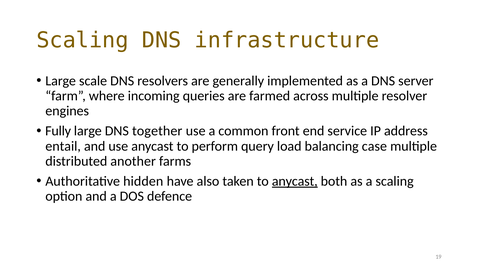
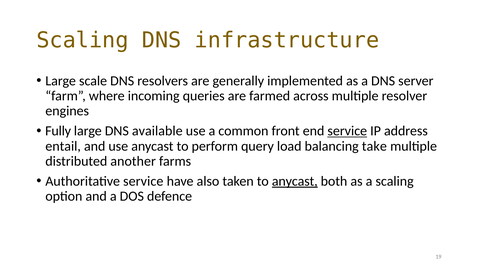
together: together -> available (157, 131)
service underline: none -> present (347, 131)
case: case -> take (374, 146)
Authoritative hidden: hidden -> service (143, 181)
